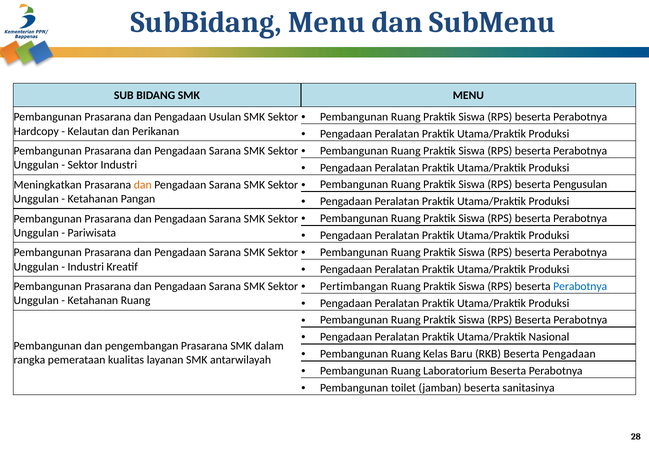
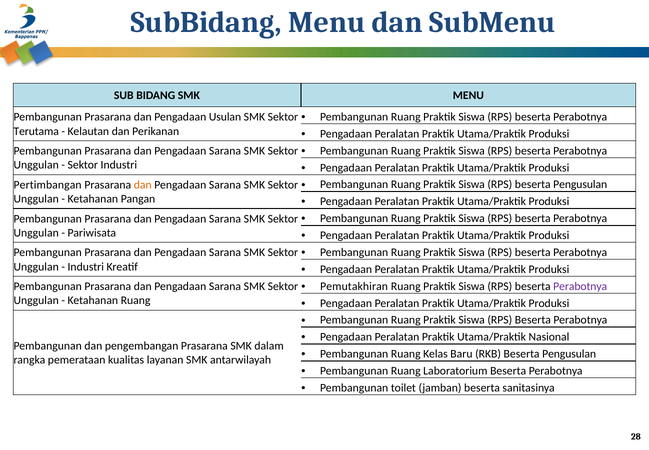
Hardcopy: Hardcopy -> Terutama (36, 131)
Meningkatkan: Meningkatkan -> Pertimbangan (48, 185)
Pertimbangan: Pertimbangan -> Pemutakhiran (354, 286)
Perabotnya colour: blue -> purple (580, 286)
RKB Beserta Pengadaan: Pengadaan -> Pengusulan (569, 353)
